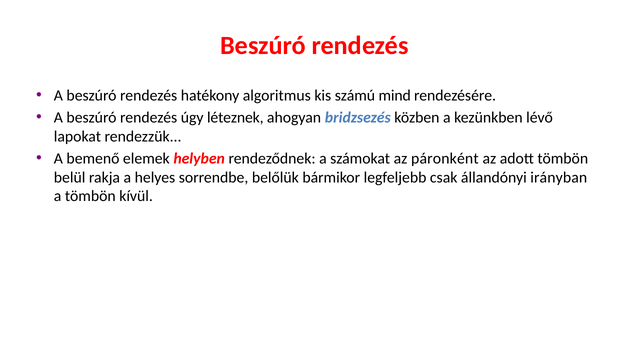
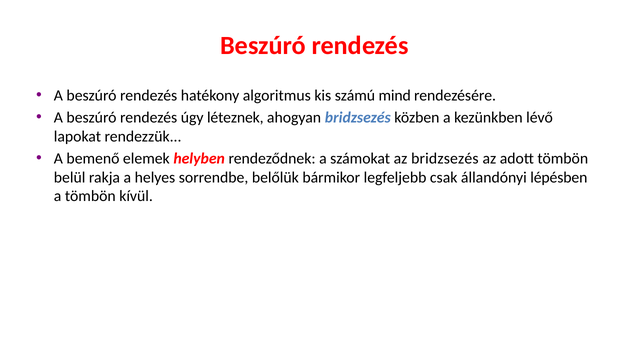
az páronként: páronként -> bridzsezés (445, 158)
irányban: irányban -> lépésben (559, 177)
